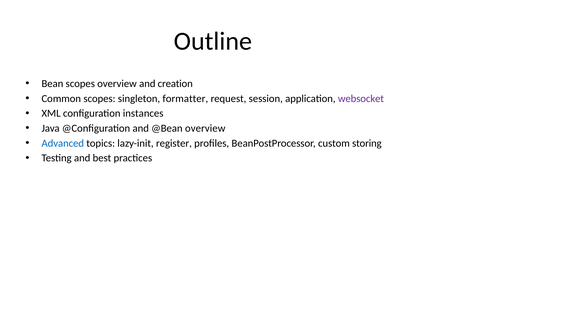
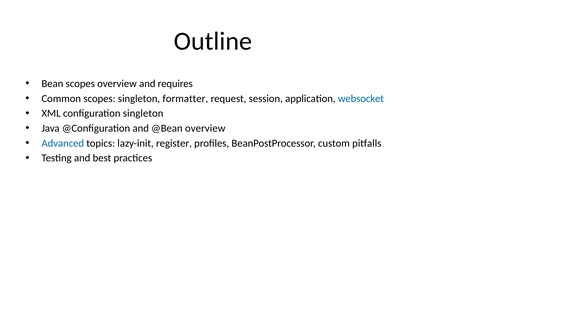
creation: creation -> requires (175, 84)
websocket colour: purple -> blue (361, 99)
configuration instances: instances -> singleton (143, 114)
storing: storing -> pitfalls (367, 143)
